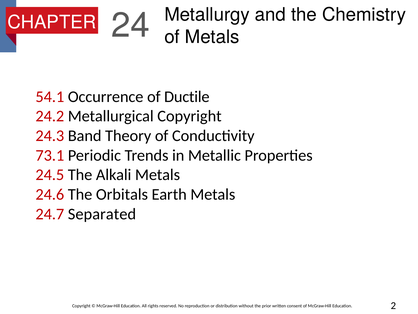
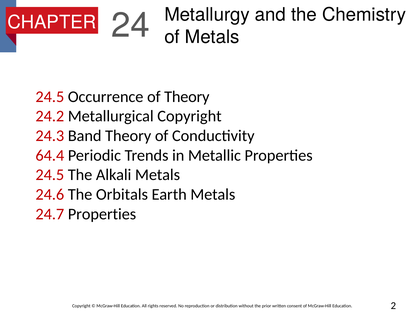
54.1: 54.1 -> 24.5 (50, 97)
of Ductile: Ductile -> Theory (187, 97)
73.1: 73.1 -> 64.4 (50, 155)
24.7 Separated: Separated -> Properties (102, 214)
